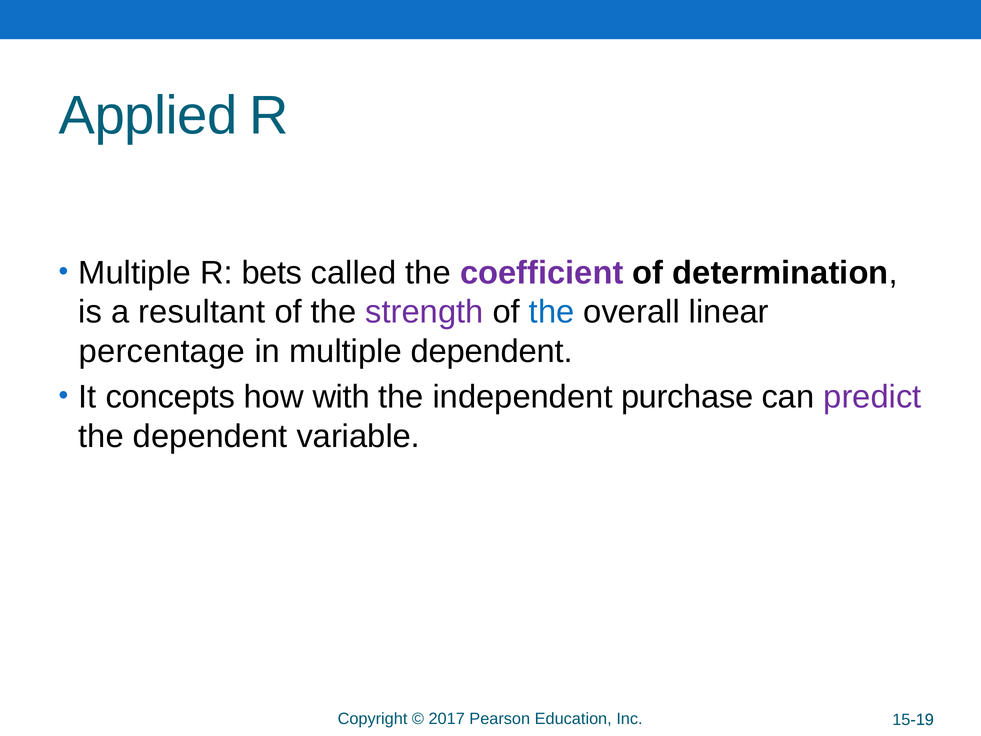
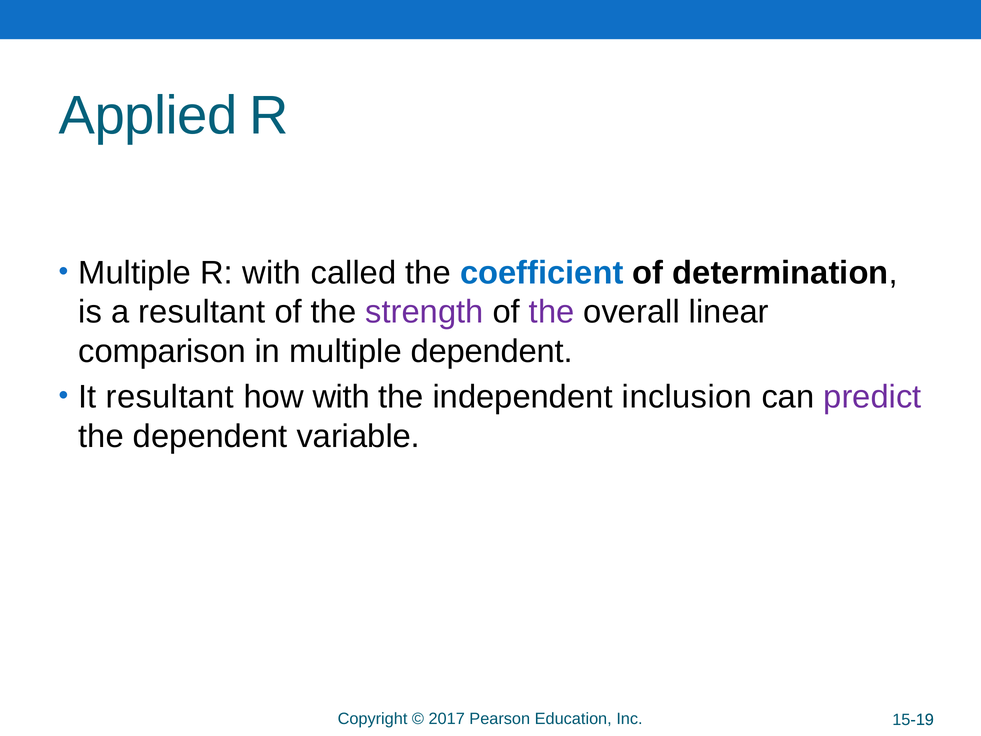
R bets: bets -> with (272, 273)
coefficient colour: purple -> blue (542, 273)
the colour: blue -> purple (552, 312)
percentage: percentage -> comparison (162, 351)
It concepts: concepts -> resultant (170, 397)
purchase: purchase -> inclusion (687, 397)
